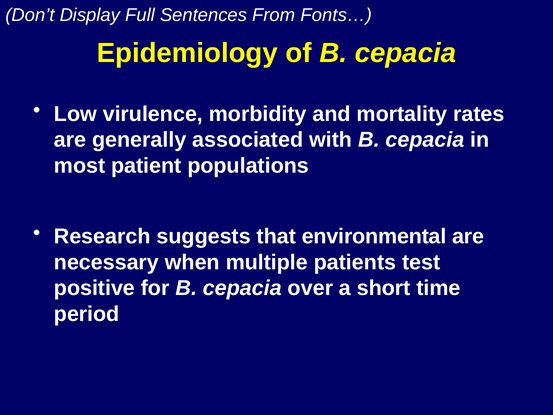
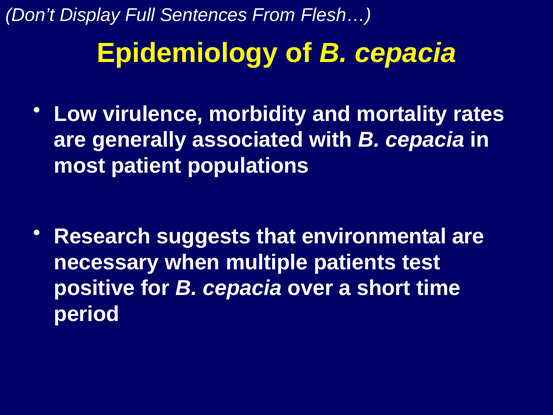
Fonts…: Fonts… -> Flesh… (336, 15)
